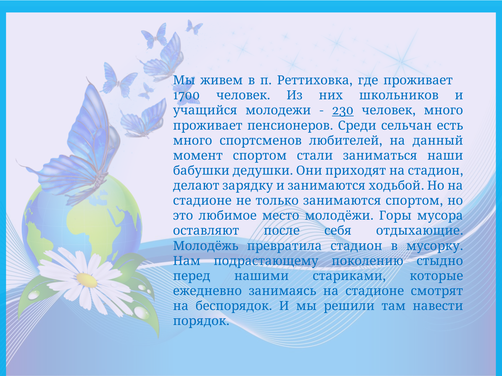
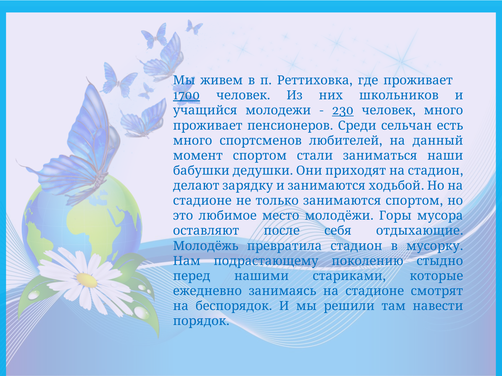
1700 underline: none -> present (187, 96)
